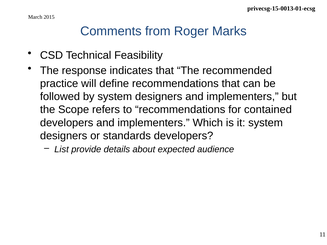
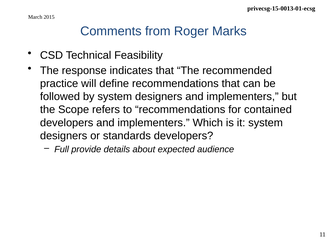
List: List -> Full (62, 150)
